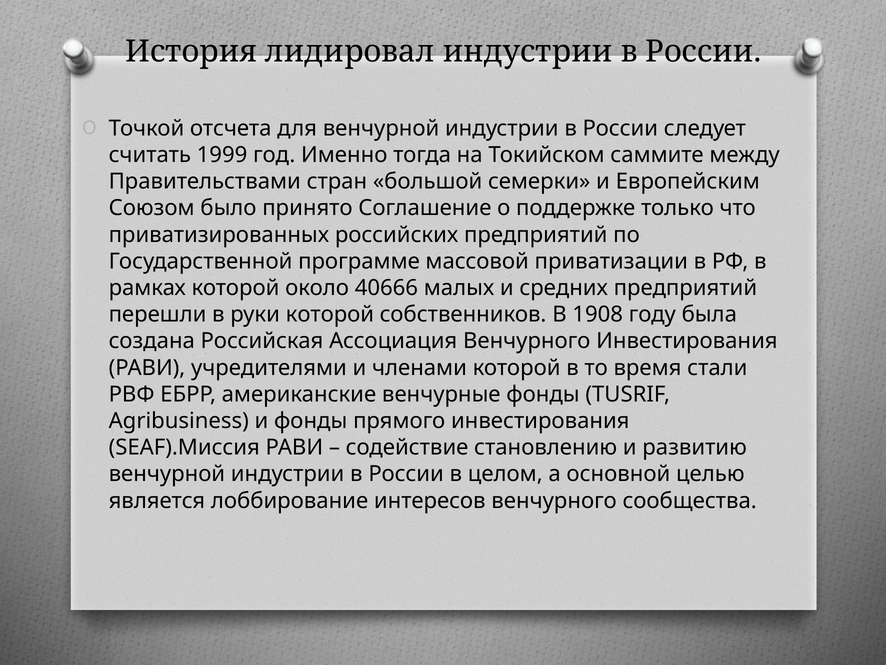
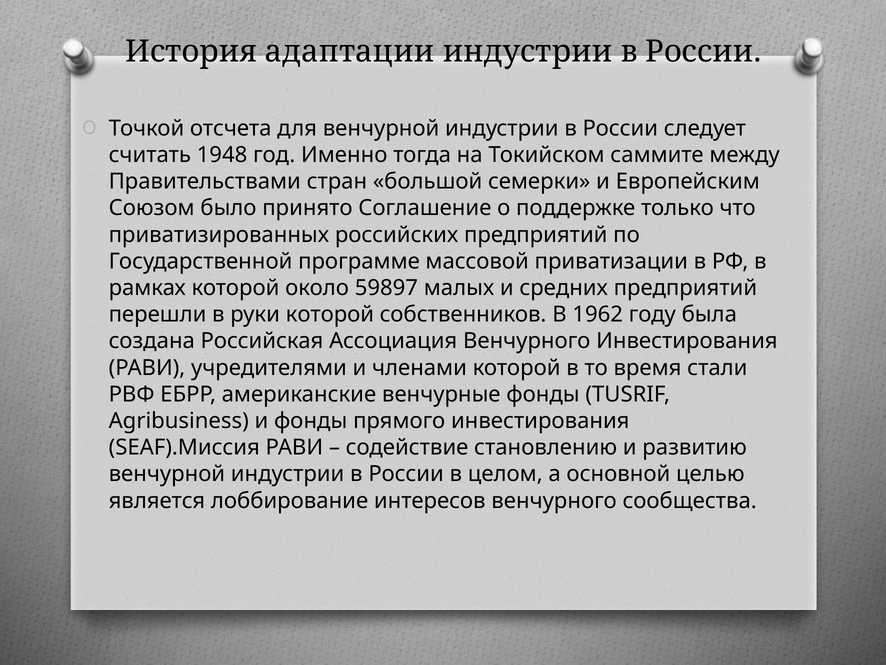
лидировал: лидировал -> адаптации (350, 52)
1999: 1999 -> 1948 (222, 155)
40666: 40666 -> 59897 (386, 288)
1908: 1908 -> 1962 (598, 314)
